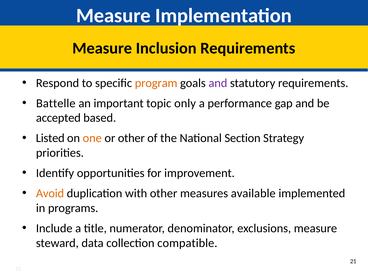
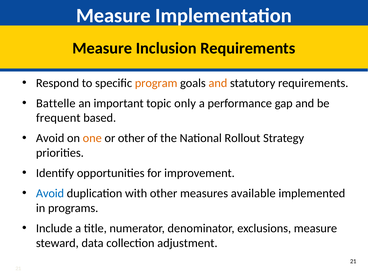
and colour: purple -> orange (218, 83)
accepted: accepted -> frequent (58, 118)
Listed: Listed -> Avoid (50, 138)
Section: Section -> Rollout (242, 138)
Avoid colour: orange -> blue (50, 193)
compatible: compatible -> adjustment (187, 243)
